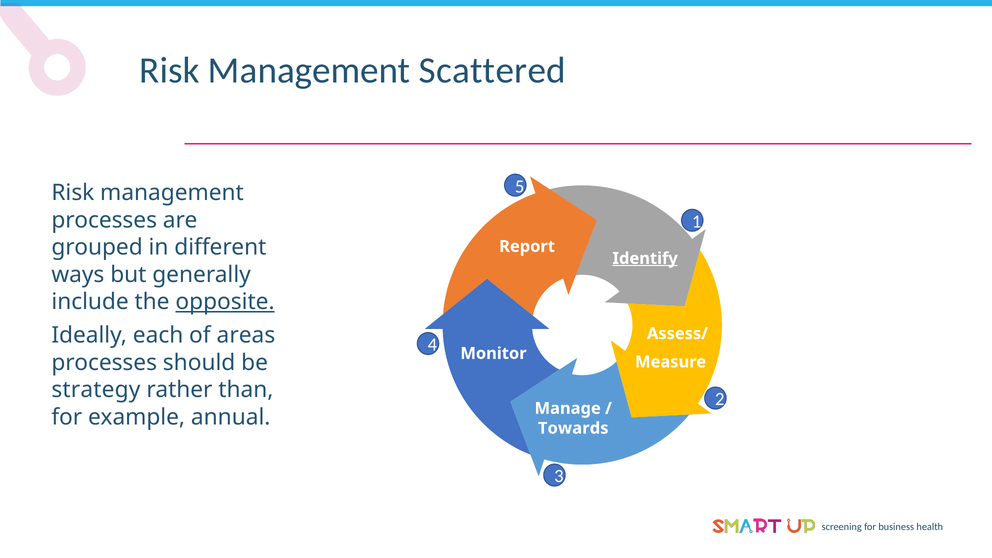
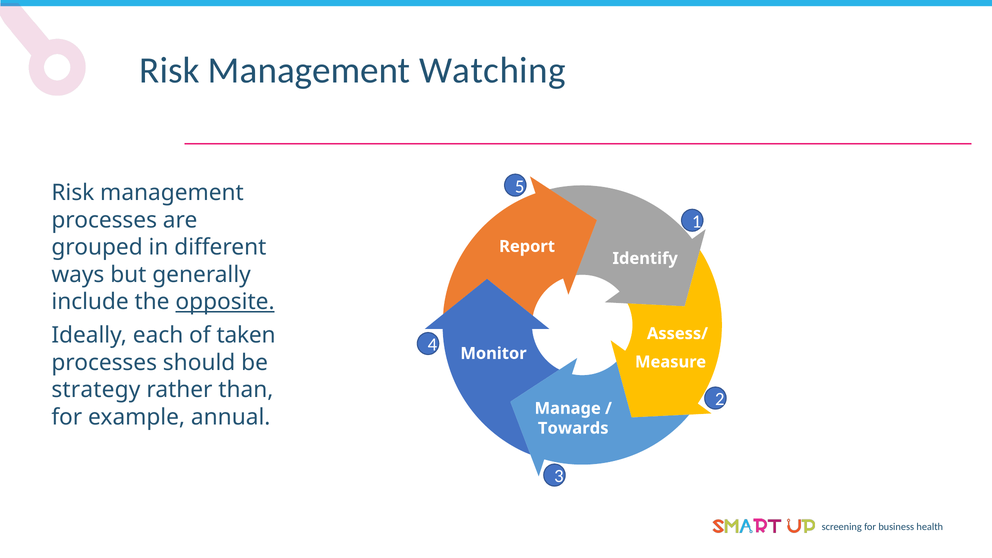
Scattered: Scattered -> Watching (492, 70)
Identify underline: present -> none (645, 258)
areas: areas -> taken (246, 335)
